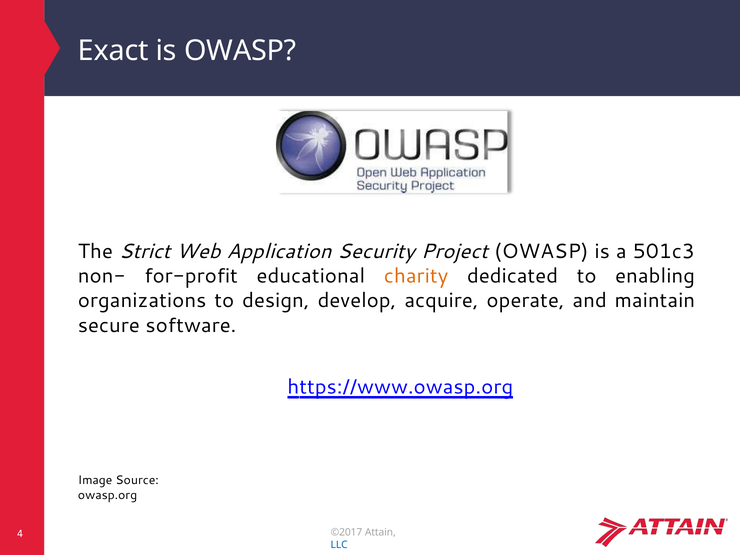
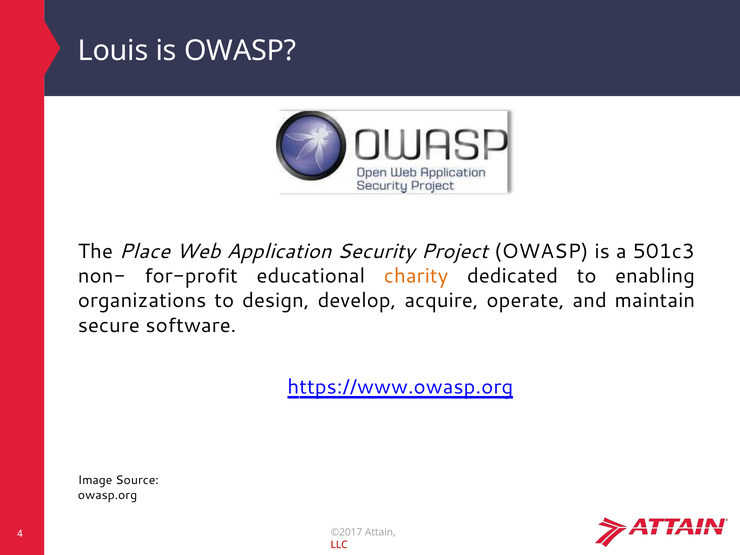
Exact: Exact -> Louis (113, 51)
Strict: Strict -> Place (145, 251)
LLC colour: blue -> red (339, 545)
